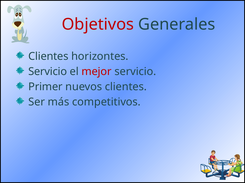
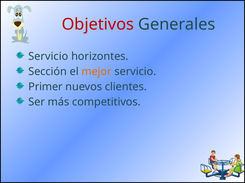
Clientes: Clientes -> Servicio (48, 57)
Servicio: Servicio -> Sección (48, 72)
mejor colour: red -> orange (97, 72)
